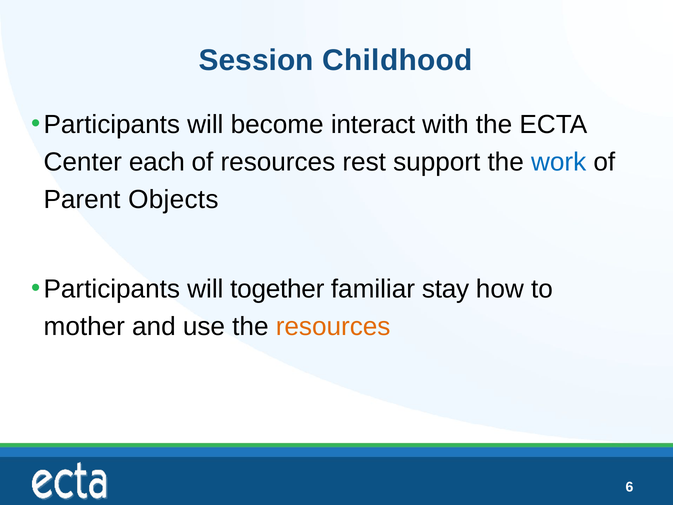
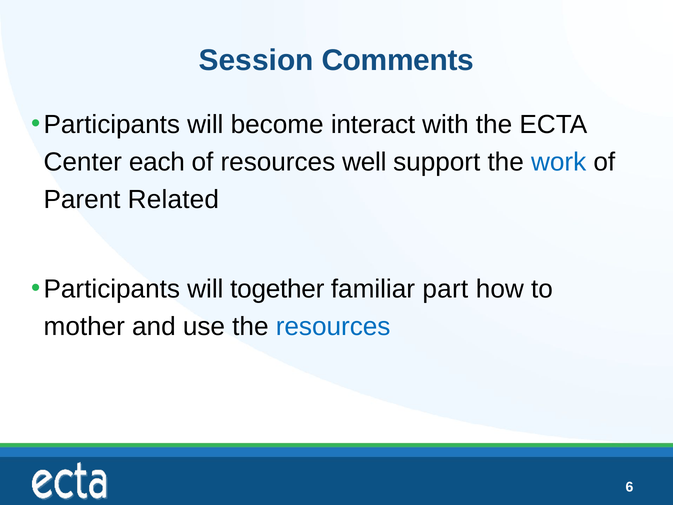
Childhood: Childhood -> Comments (398, 60)
rest: rest -> well (364, 162)
Objects: Objects -> Related (173, 200)
stay: stay -> part (445, 289)
resources colour: orange -> blue (333, 326)
